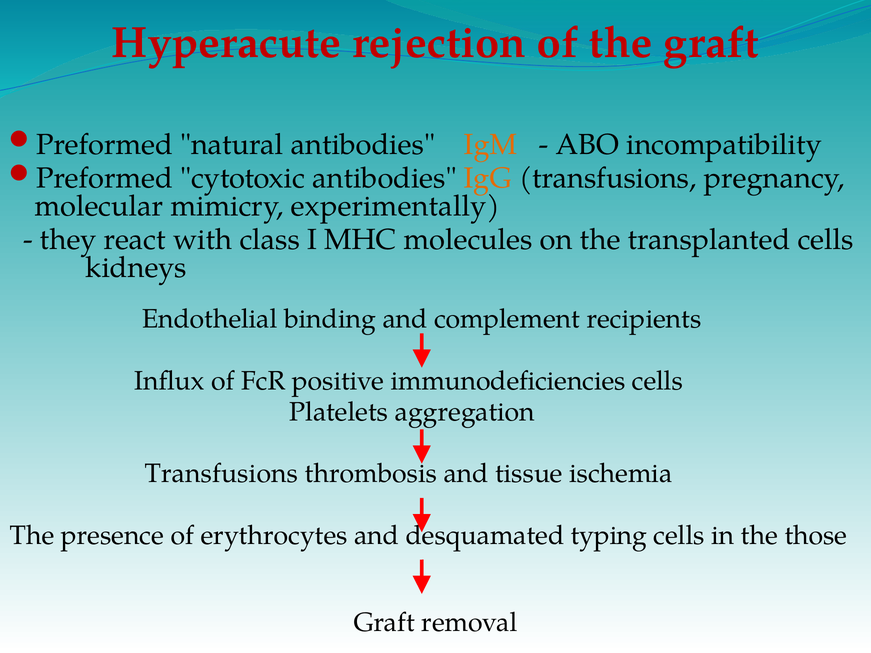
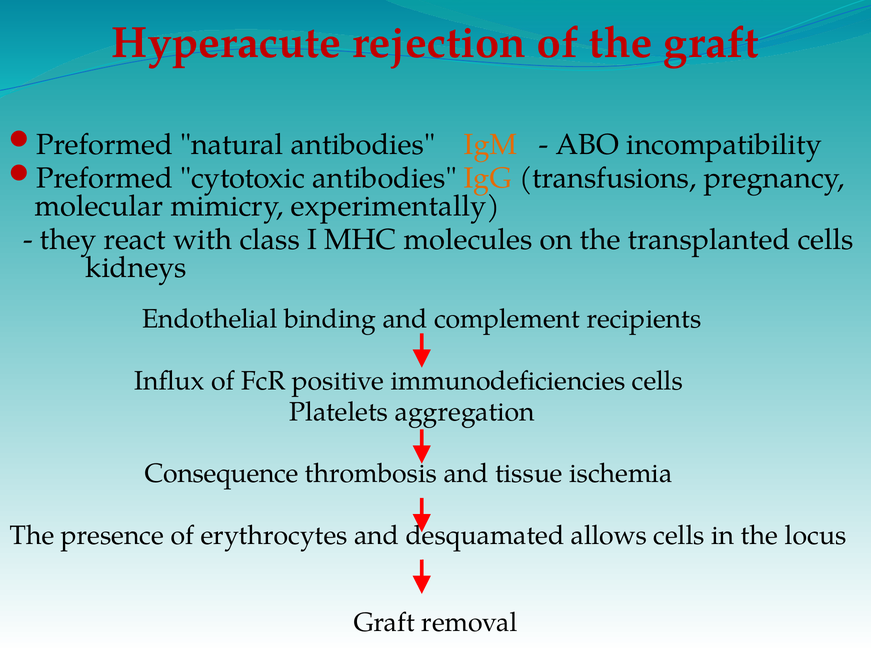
Transfusions: Transfusions -> Consequence (222, 474)
typing: typing -> allows (609, 536)
those: those -> locus (816, 536)
